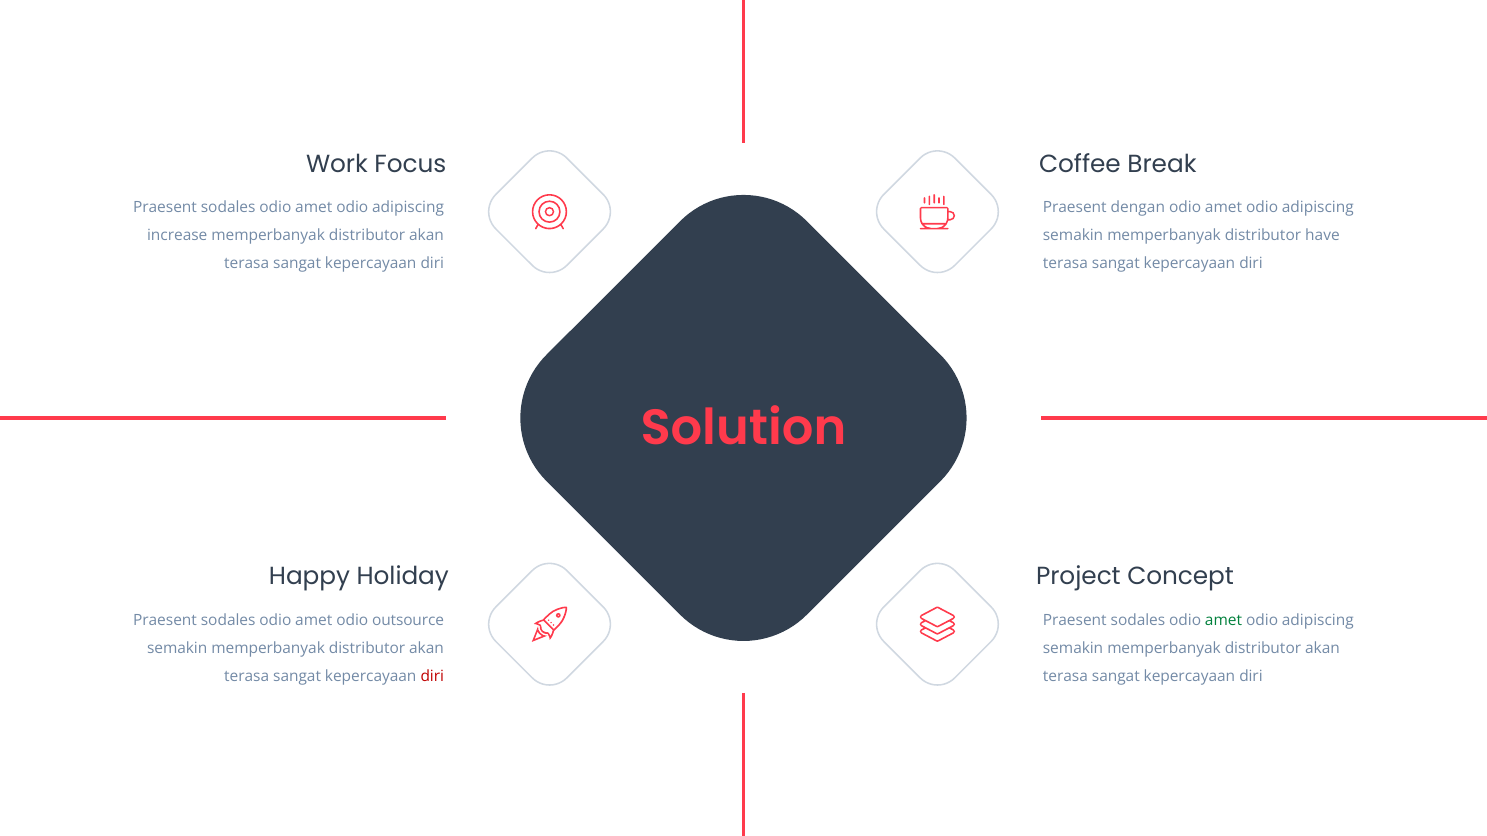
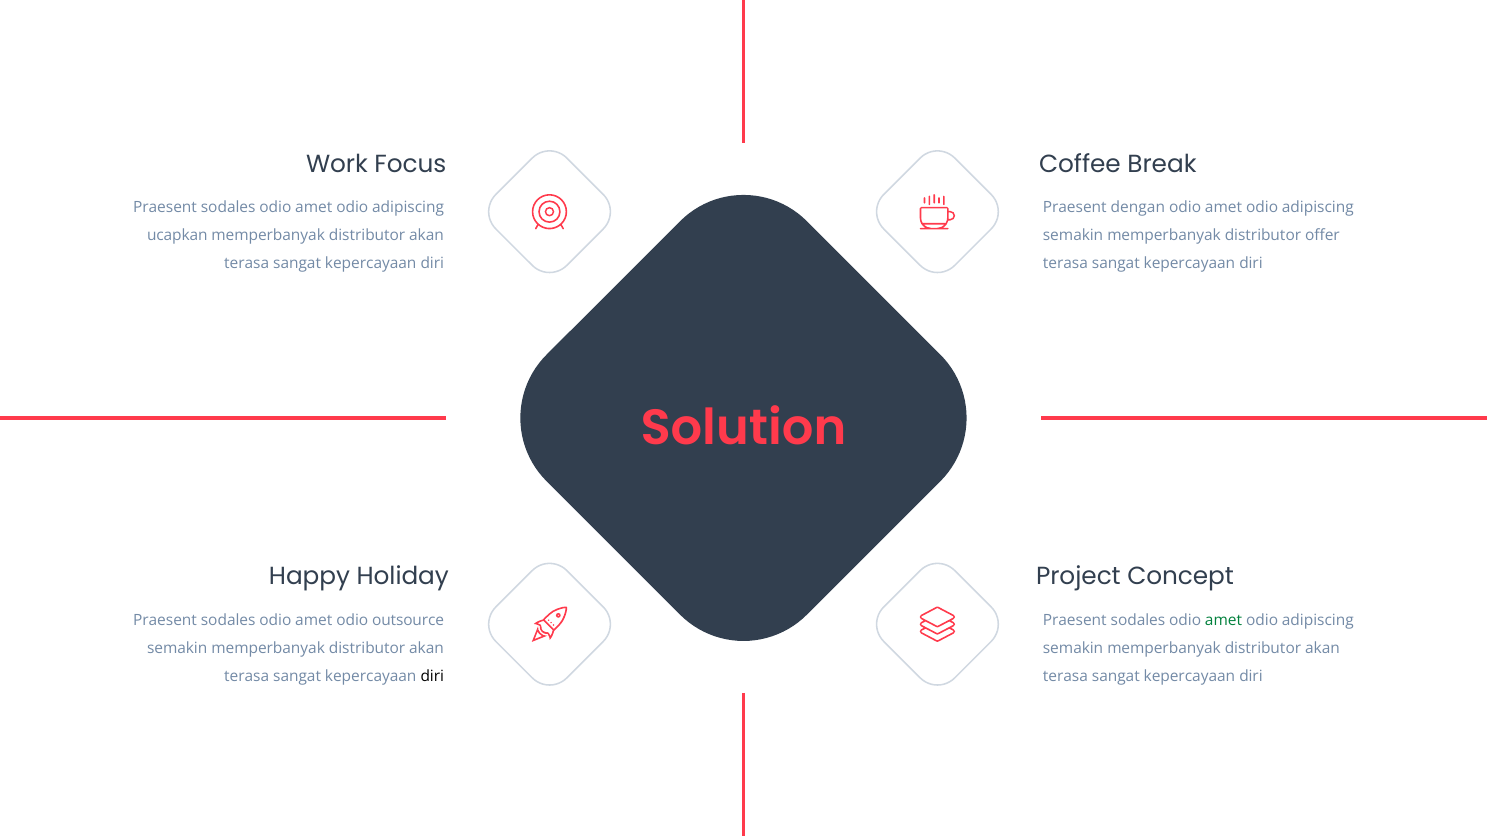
increase: increase -> ucapkan (177, 236)
have: have -> offer (1322, 236)
diri colour: red -> black (432, 676)
